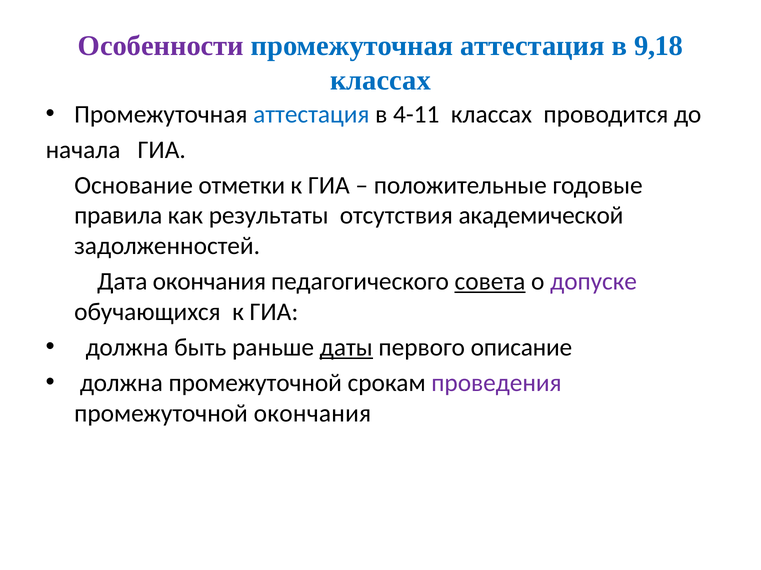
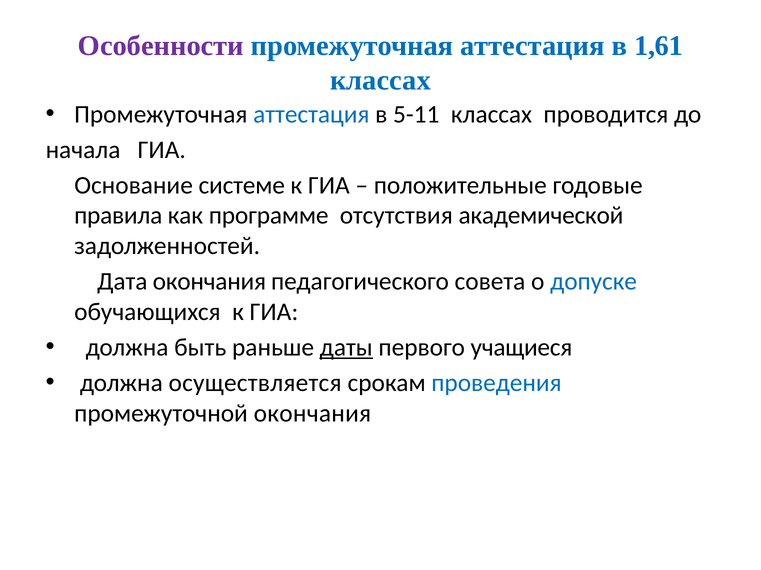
9,18: 9,18 -> 1,61 (659, 46)
4-11: 4-11 -> 5-11 (416, 114)
отметки: отметки -> системе (242, 185)
результаты: результаты -> программе (269, 216)
совета underline: present -> none (490, 282)
допуске colour: purple -> blue (594, 282)
описание: описание -> учащиеся (521, 348)
должна промежуточной: промежуточной -> осуществляется (255, 383)
проведения colour: purple -> blue (496, 383)
